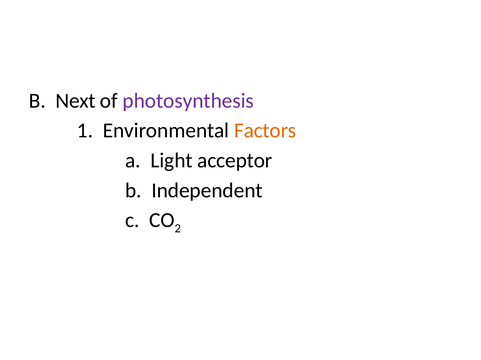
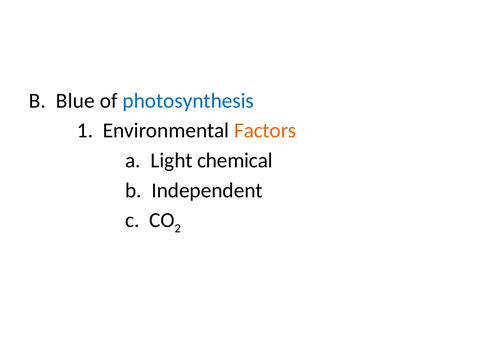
Next: Next -> Blue (75, 101)
photosynthesis colour: purple -> blue (188, 101)
acceptor: acceptor -> chemical (235, 161)
